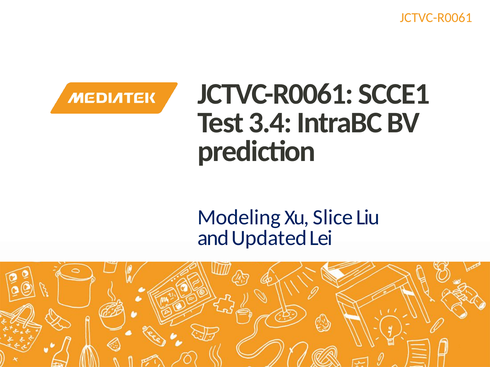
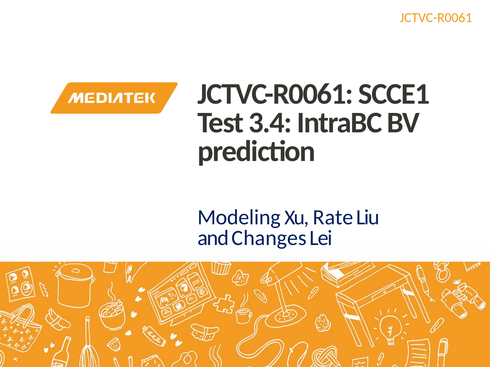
Slice: Slice -> Rate (333, 218)
Updated: Updated -> Changes (269, 238)
